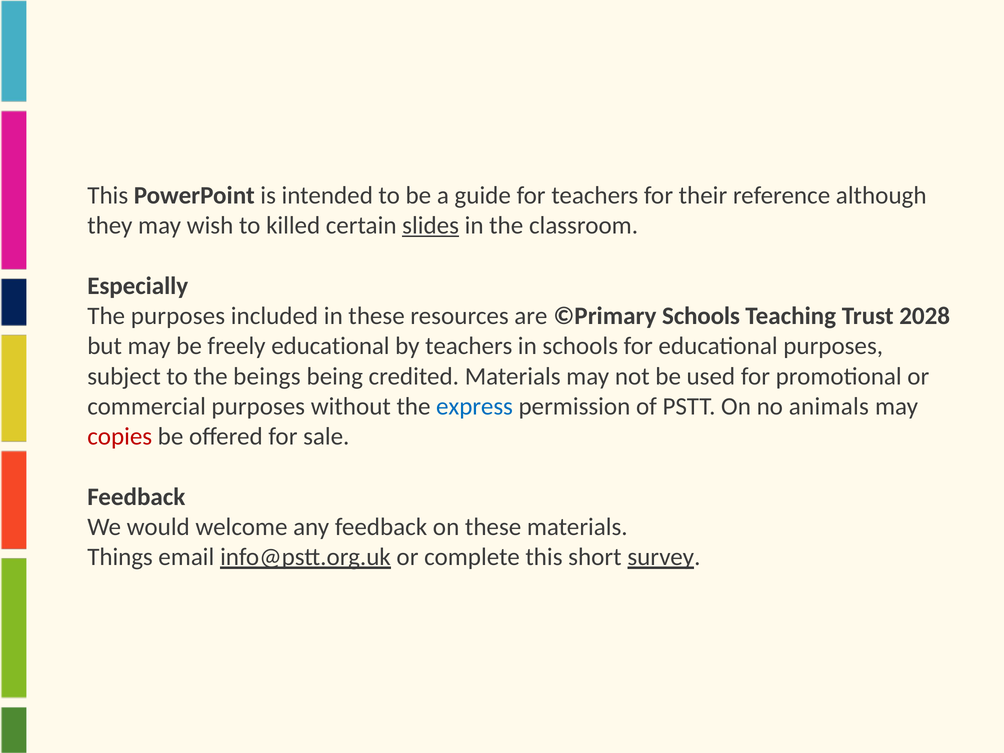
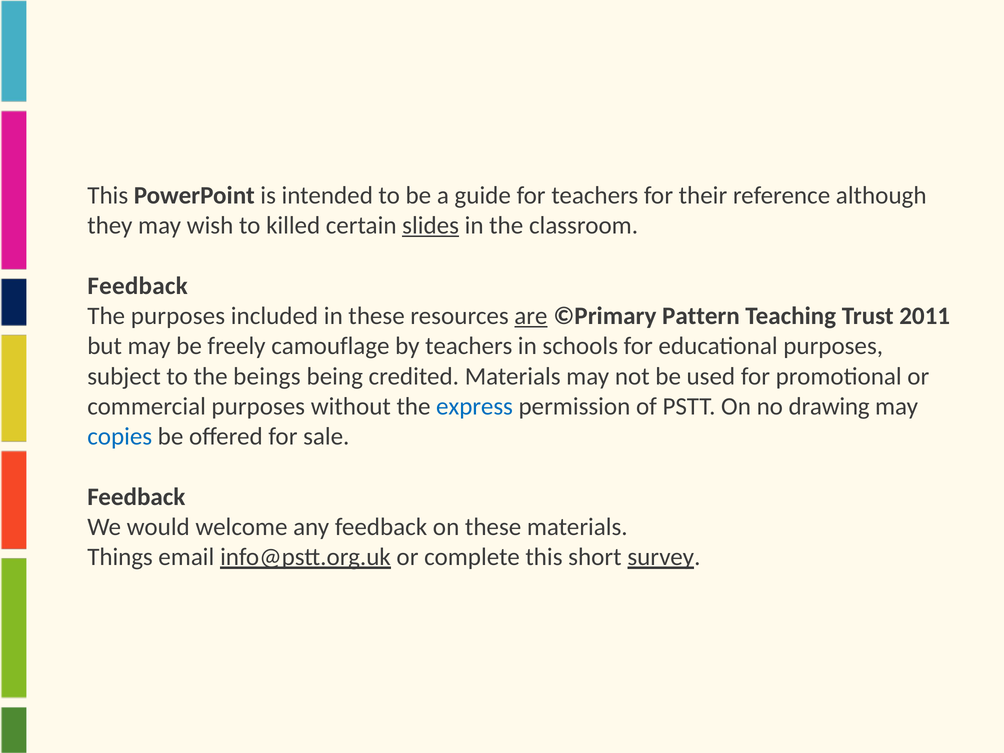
Especially: Especially -> Feedback (138, 286)
are underline: none -> present (531, 316)
©Primary Schools: Schools -> Pattern (701, 316)
2028: 2028 -> 2011 (925, 316)
freely educational: educational -> camouflage (330, 346)
animals: animals -> drawing (829, 406)
copies colour: red -> blue (120, 437)
